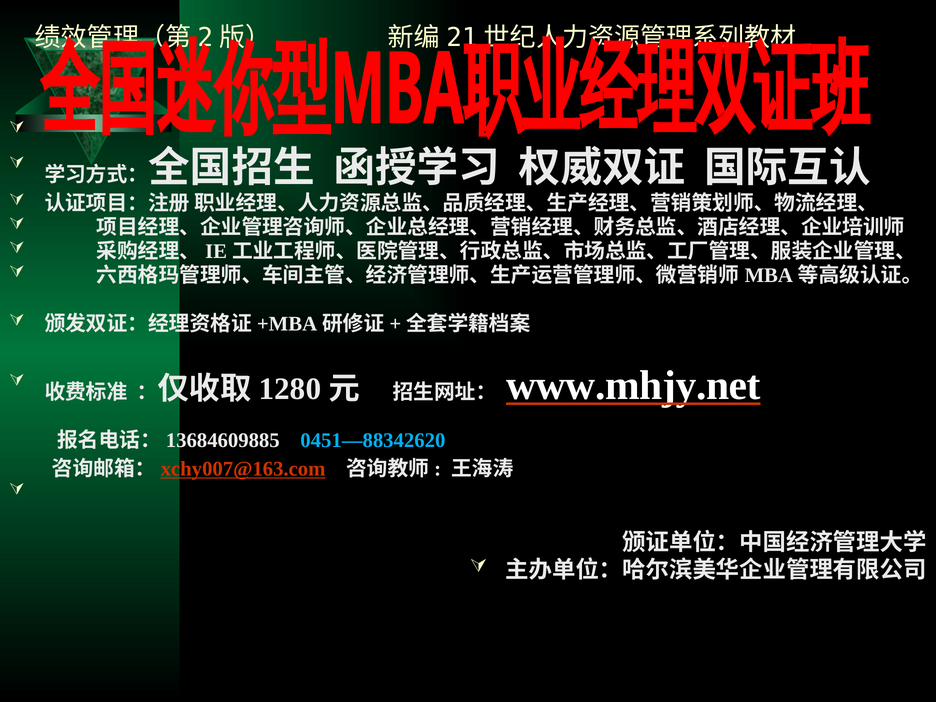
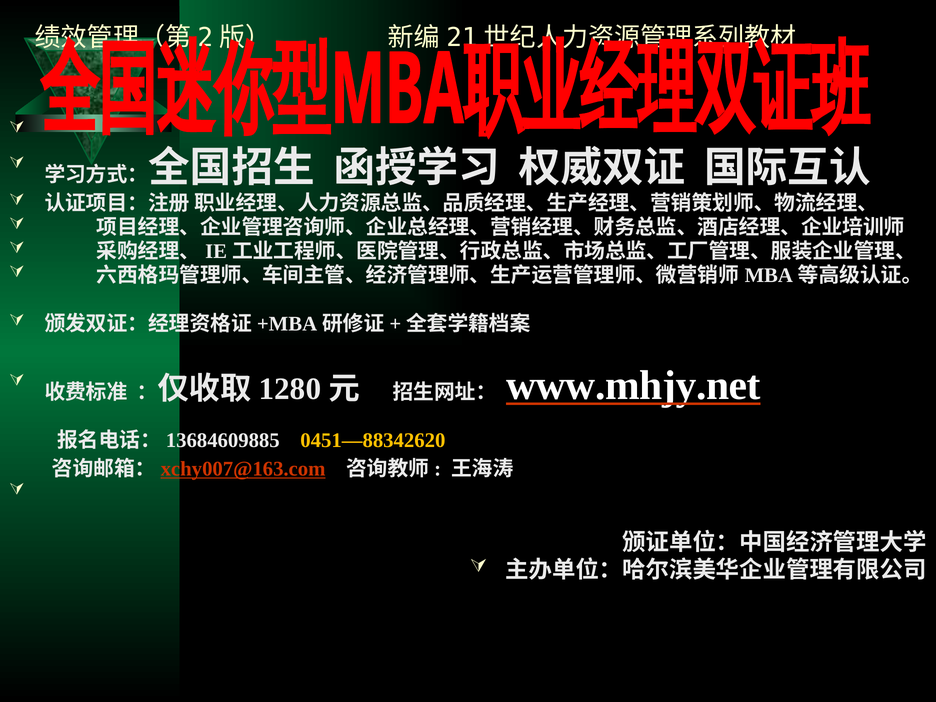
0451—88342620 colour: light blue -> yellow (373, 441)
